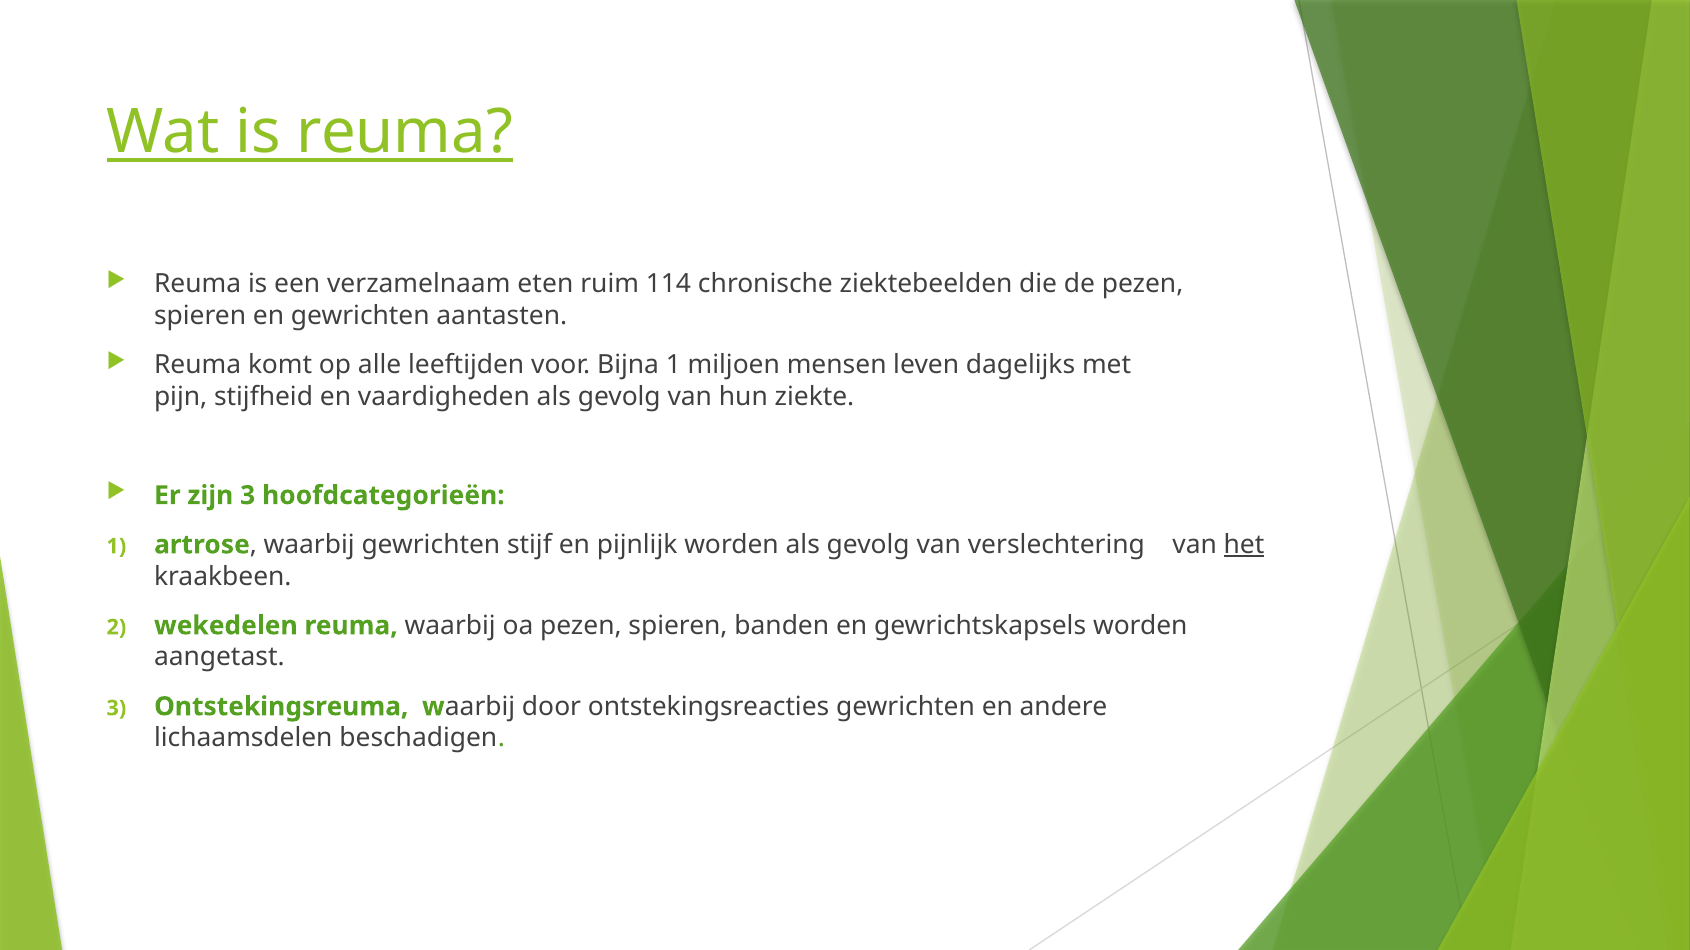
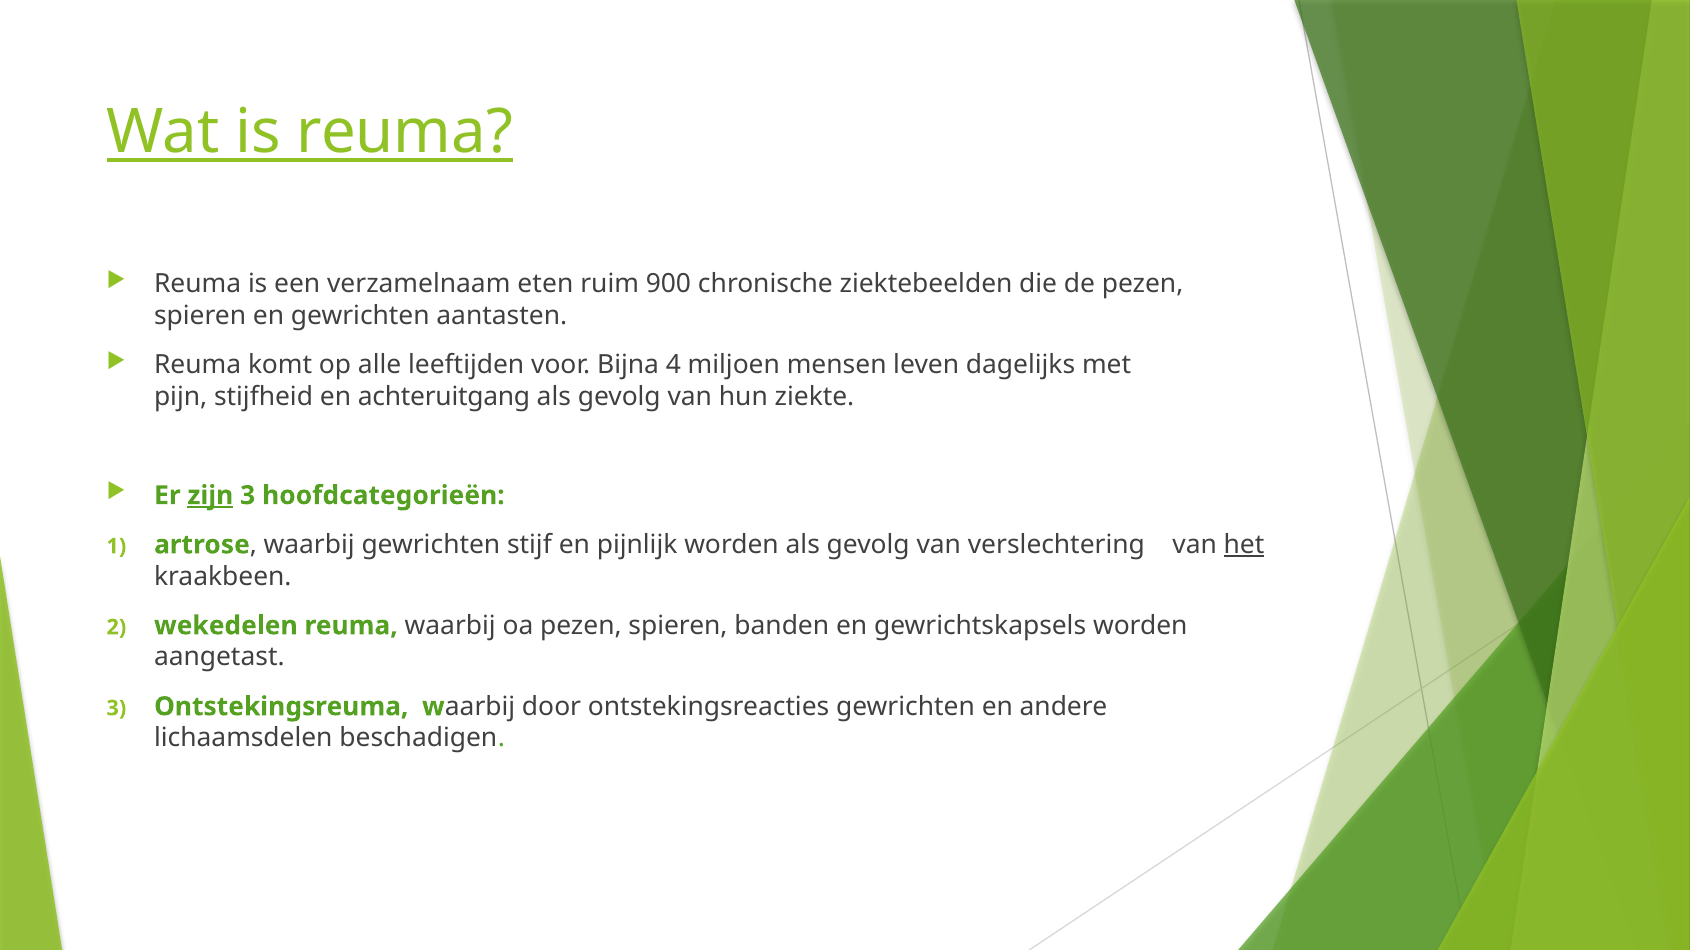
114: 114 -> 900 (668, 284)
Bijna 1: 1 -> 4 (673, 365)
vaardigheden: vaardigheden -> achteruitgang (444, 397)
zijn underline: none -> present (210, 496)
